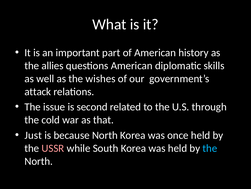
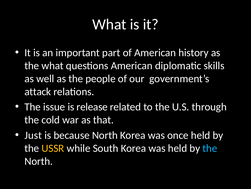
the allies: allies -> what (53, 65)
wishes: wishes -> people (101, 78)
second: second -> release (92, 107)
USSR colour: pink -> yellow (53, 148)
